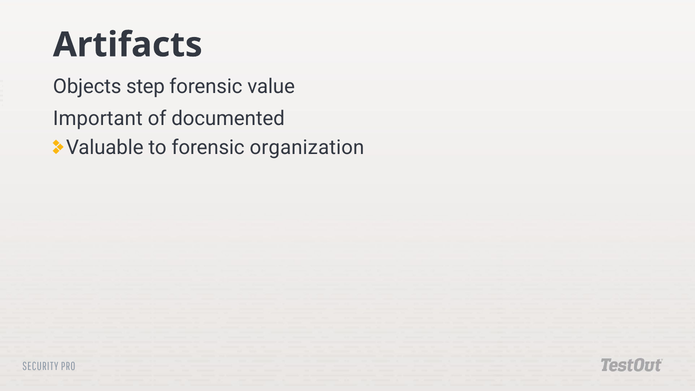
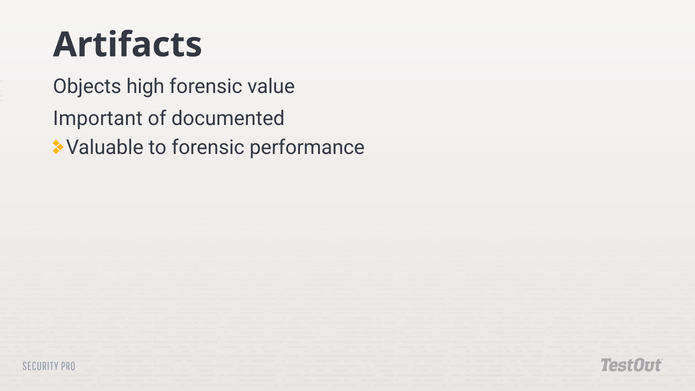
step: step -> high (145, 86)
organization: organization -> performance (307, 148)
